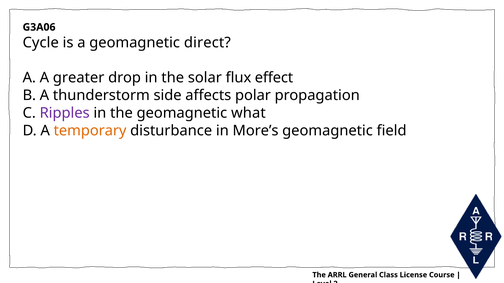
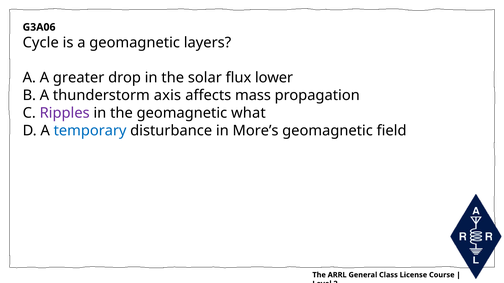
direct: direct -> layers (207, 43)
effect: effect -> lower (274, 78)
side: side -> axis (167, 96)
polar: polar -> mass (253, 96)
temporary colour: orange -> blue (90, 131)
